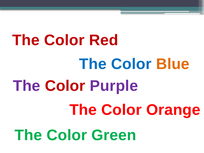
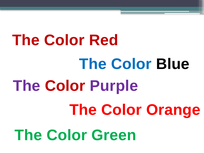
Blue colour: orange -> black (173, 64)
